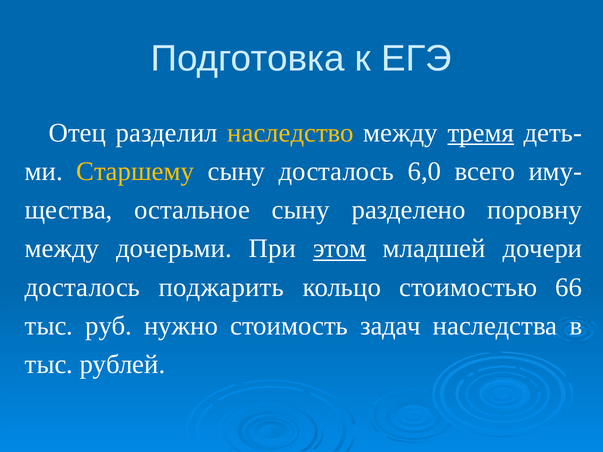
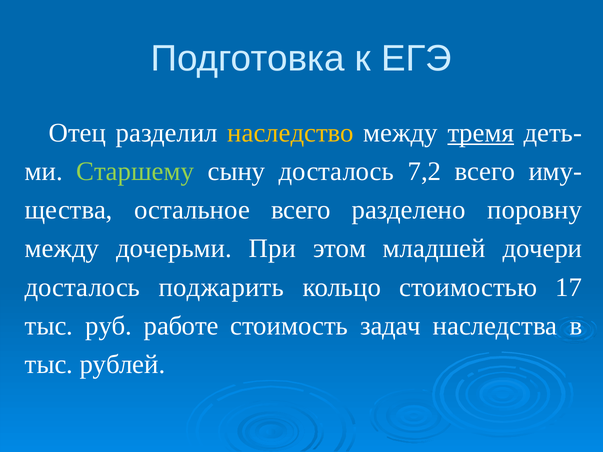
Старшему colour: yellow -> light green (135, 172)
6,0: 6,0 -> 7,2 (424, 172)
остальное сыну: сыну -> всего (301, 210)
этом underline: present -> none (339, 249)
66: 66 -> 17 (569, 287)
нужно: нужно -> работе (181, 326)
